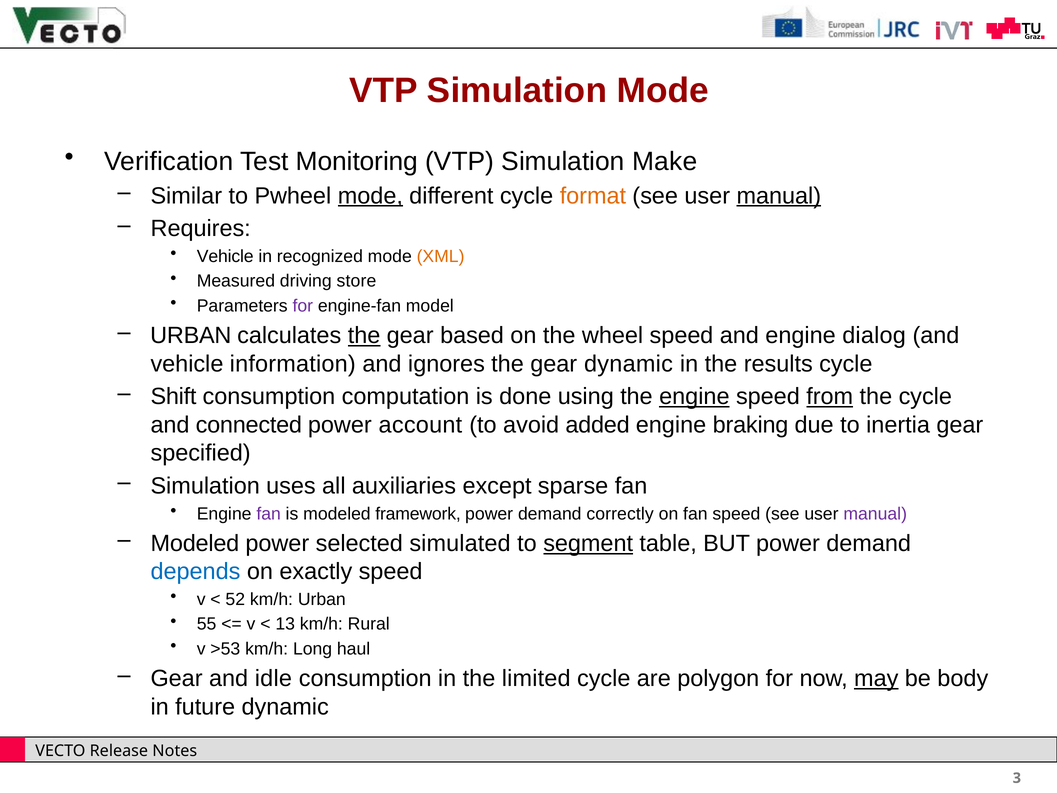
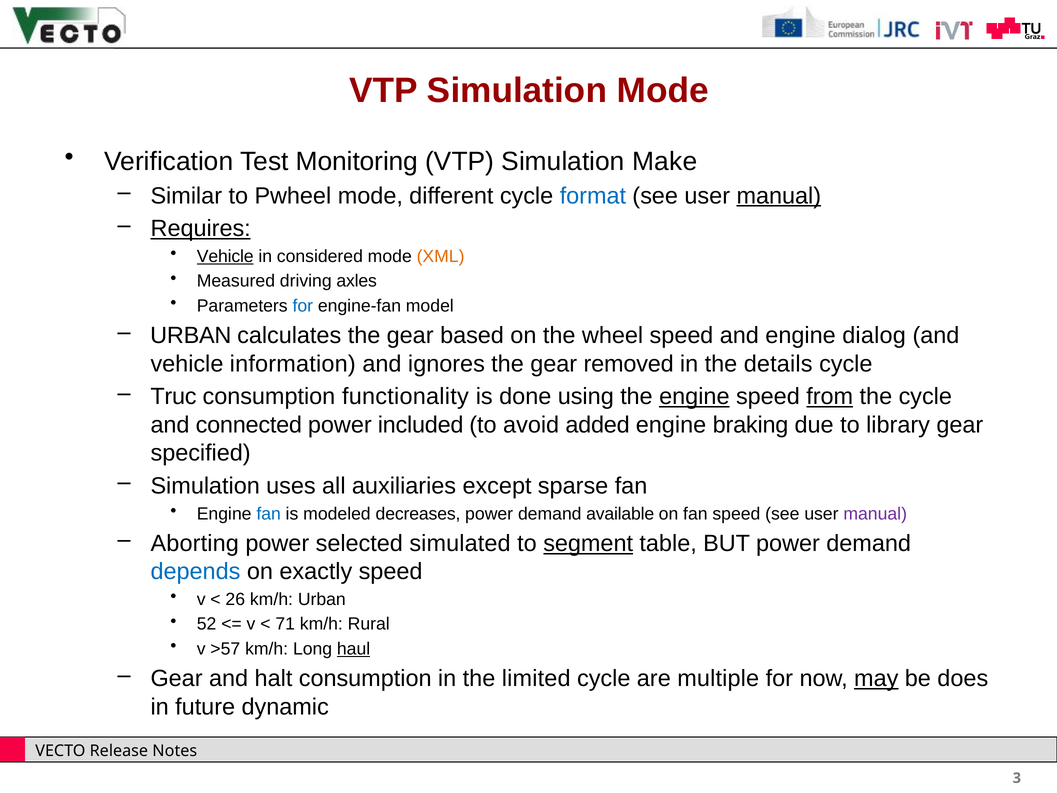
mode underline: present -> none (370, 196)
format colour: orange -> blue (593, 196)
Requires underline: none -> present (201, 229)
Vehicle underline: none -> present (225, 256)
recognized: recognized -> considered (320, 256)
store: store -> axles (357, 281)
for colour: purple -> blue (303, 306)
the underline: present -> none (364, 336)
gear dynamic: dynamic -> removed (629, 364)
results: results -> details (778, 364)
Shift: Shift -> Truc (173, 397)
computation: computation -> functionality (405, 397)
account: account -> included (421, 425)
inertia: inertia -> library (898, 425)
fan colour: purple -> blue (269, 514)
framework: framework -> decreases (418, 514)
correctly: correctly -> available (620, 514)
Modeled: Modeled -> Aborting (195, 543)
52: 52 -> 26 (235, 599)
55: 55 -> 52 (207, 624)
13: 13 -> 71 (285, 624)
>53: >53 -> >57 (225, 649)
haul underline: none -> present (354, 649)
idle: idle -> halt (274, 678)
polygon: polygon -> multiple (718, 678)
body: body -> does (963, 678)
